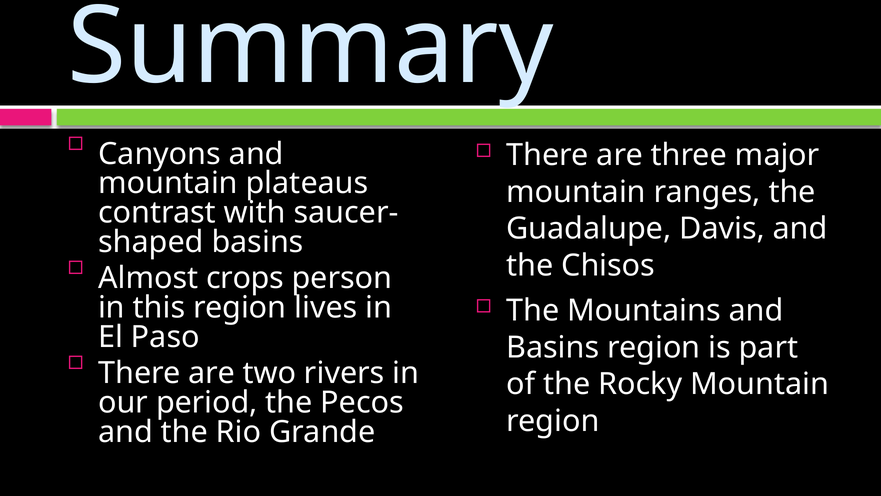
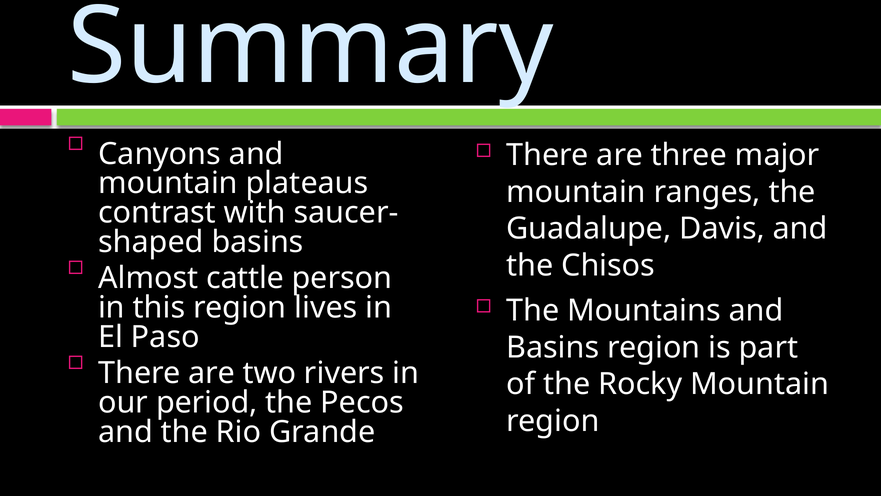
crops: crops -> cattle (245, 278)
